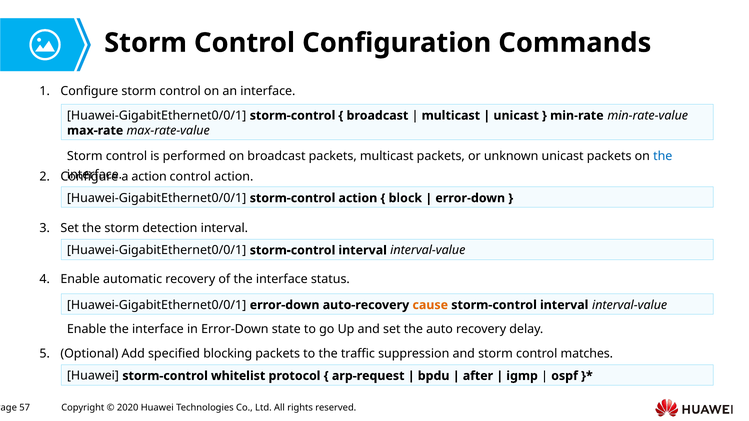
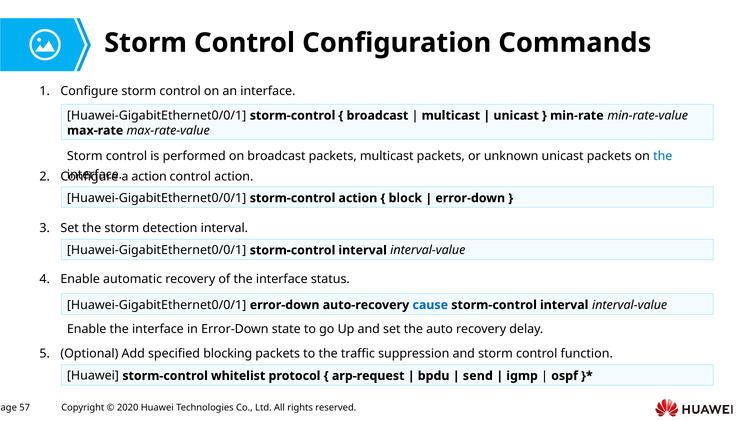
cause colour: orange -> blue (430, 305)
matches: matches -> function (587, 354)
after: after -> send (478, 376)
